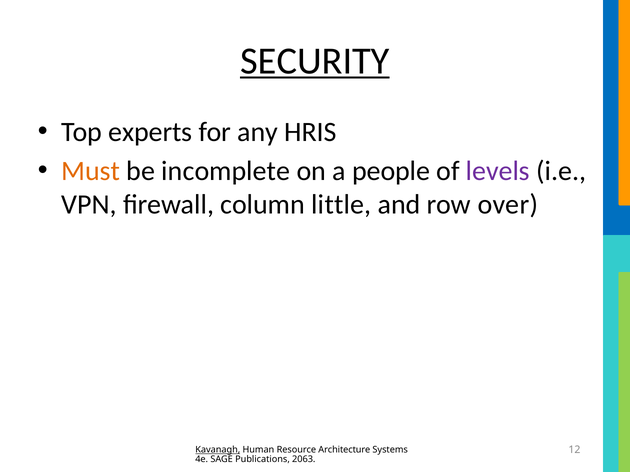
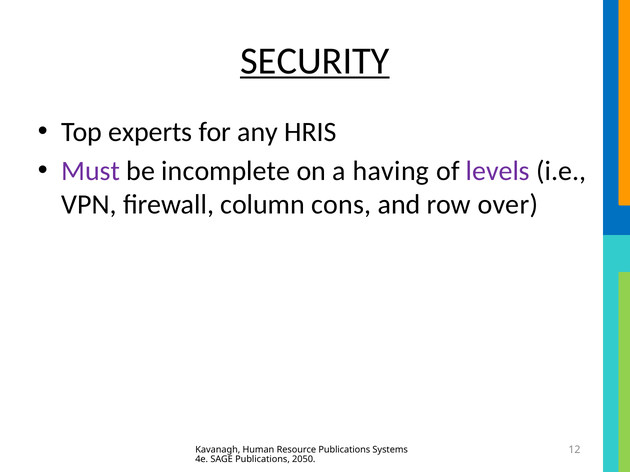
Must colour: orange -> purple (91, 171)
people: people -> having (391, 171)
little: little -> cons (341, 205)
Kavanagh underline: present -> none (218, 450)
Resource Architecture: Architecture -> Publications (344, 450)
2063: 2063 -> 2050 (304, 460)
